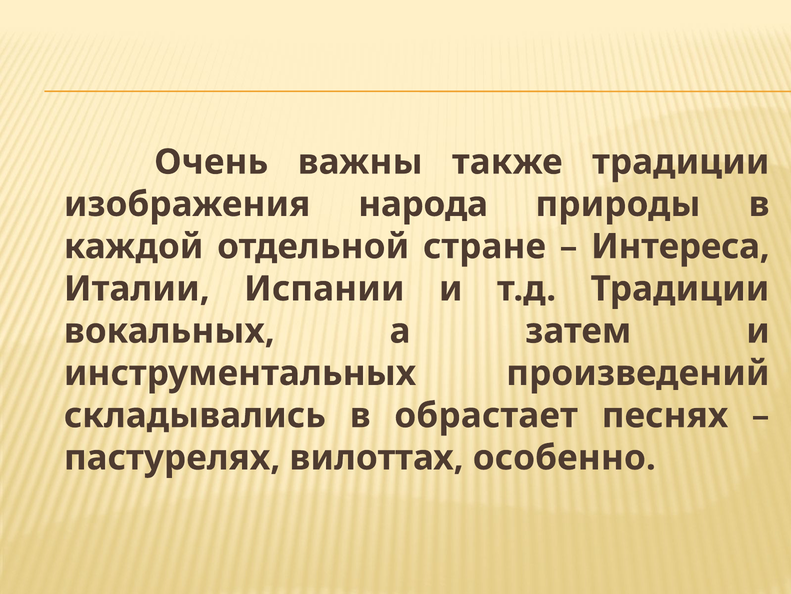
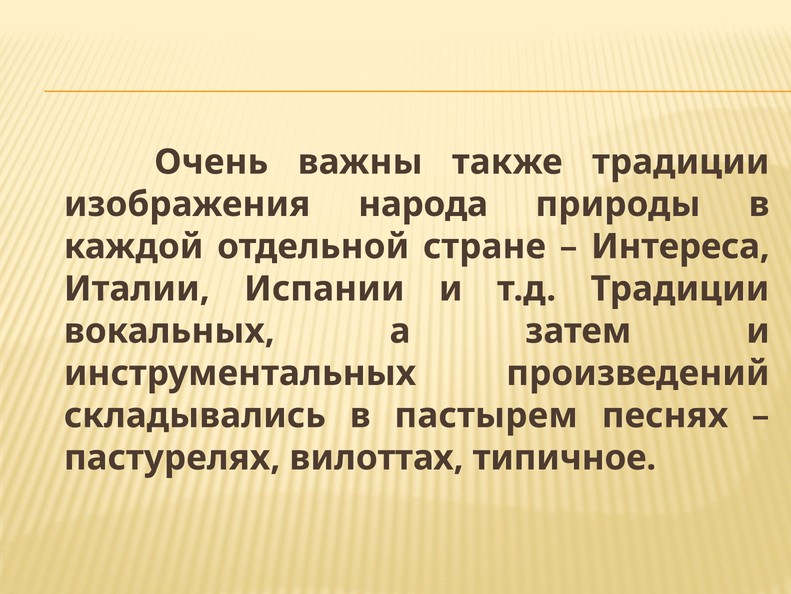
обрастает: обрастает -> пастырем (486, 415)
особенно: особенно -> типичное (564, 457)
